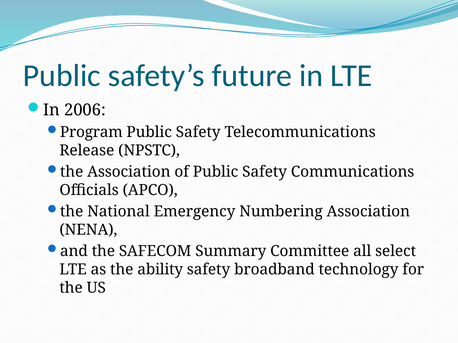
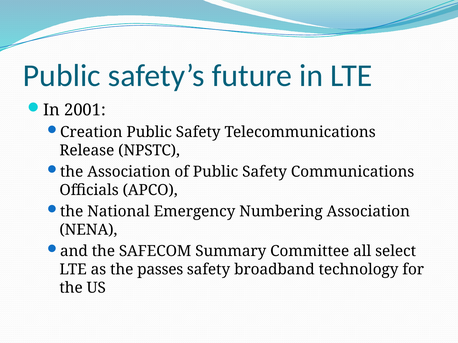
2006: 2006 -> 2001 (85, 110)
Program: Program -> Creation (91, 132)
ability: ability -> passes (160, 270)
